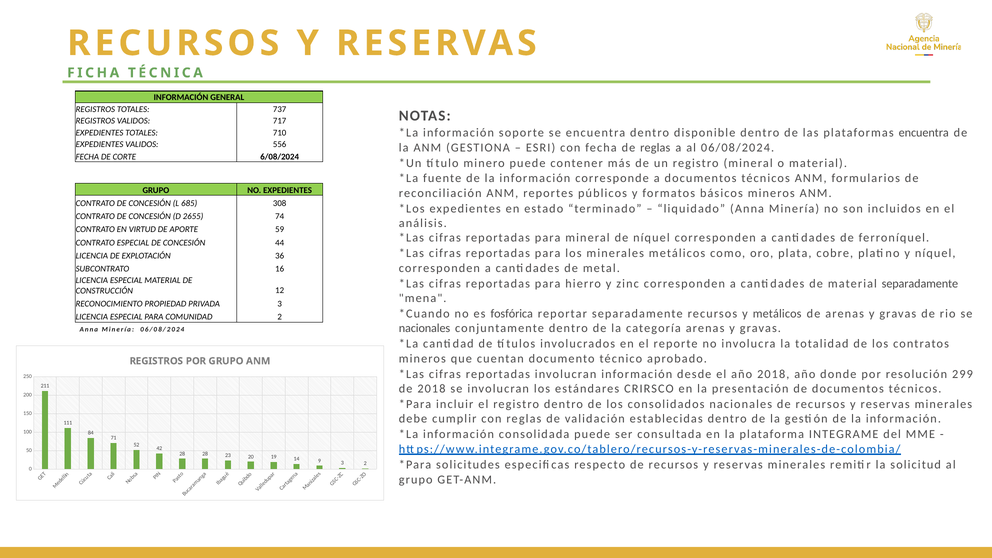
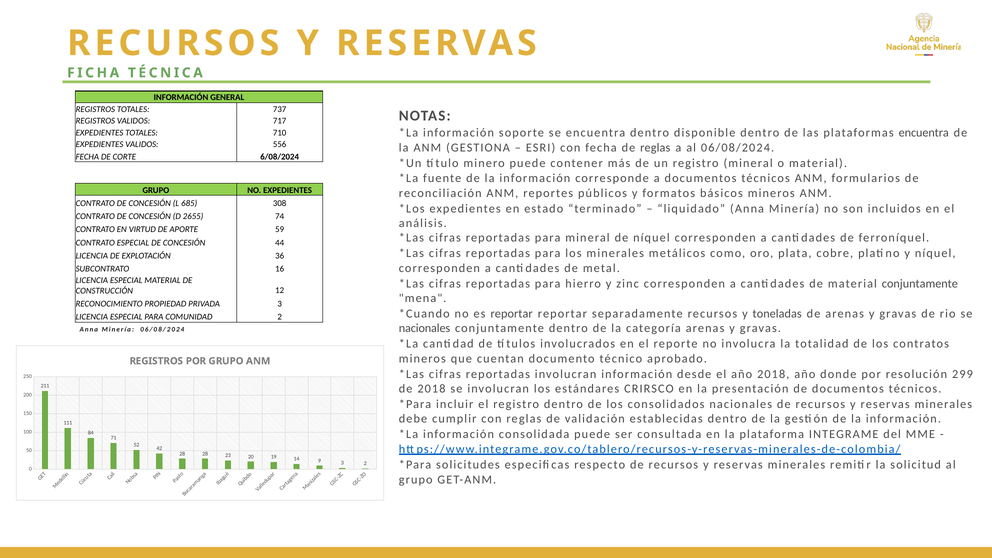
material separadamente: separadamente -> conjuntamente (920, 284)
es fosfórica: fosfórica -> reportar (512, 314)
y metálicos: metálicos -> toneladas (777, 314)
